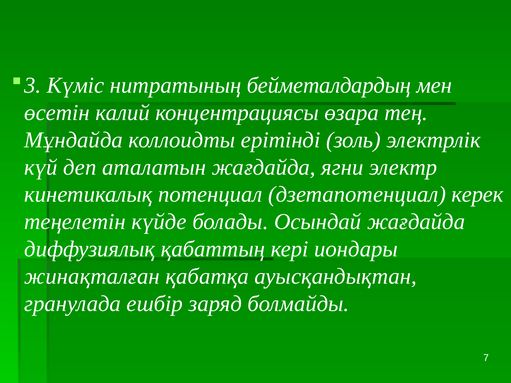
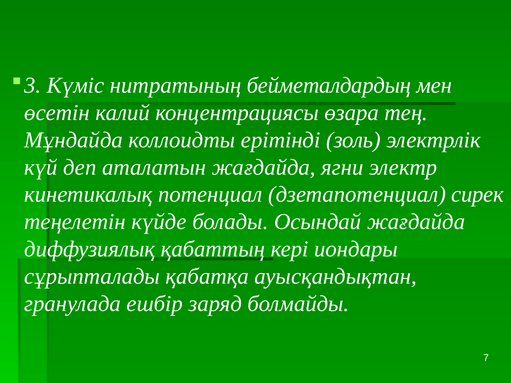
керек: керек -> сирек (477, 195)
жинақталған: жинақталған -> сұрыпталады (92, 276)
